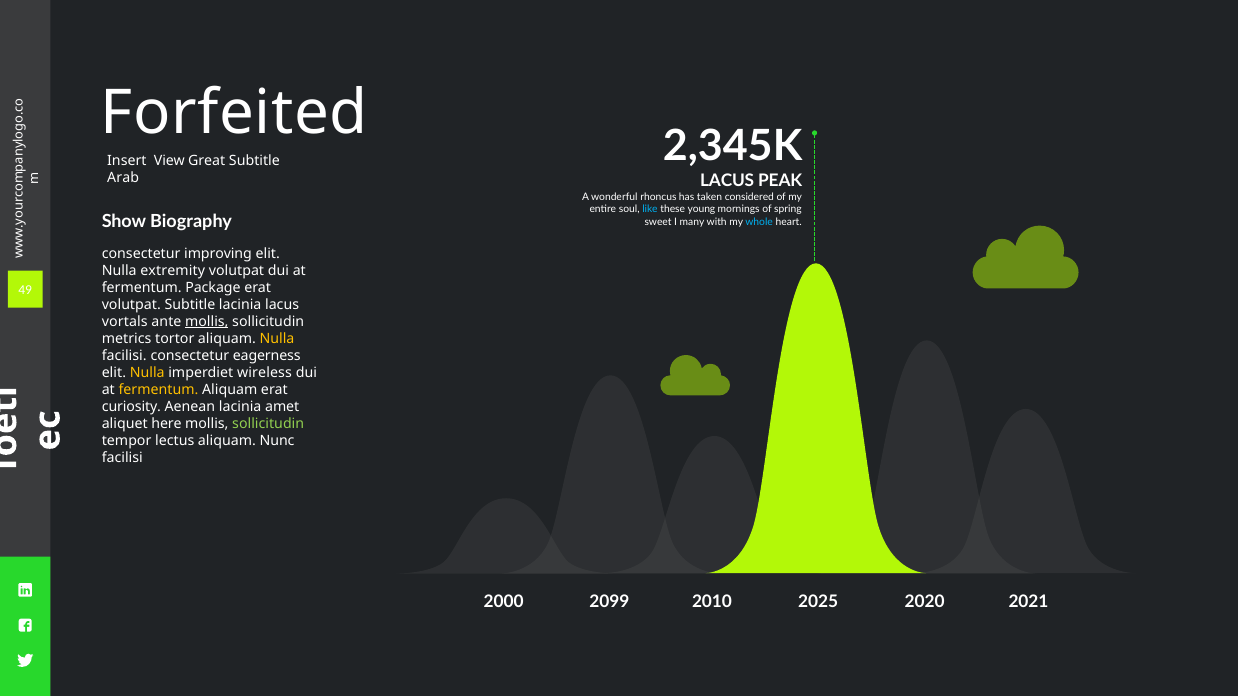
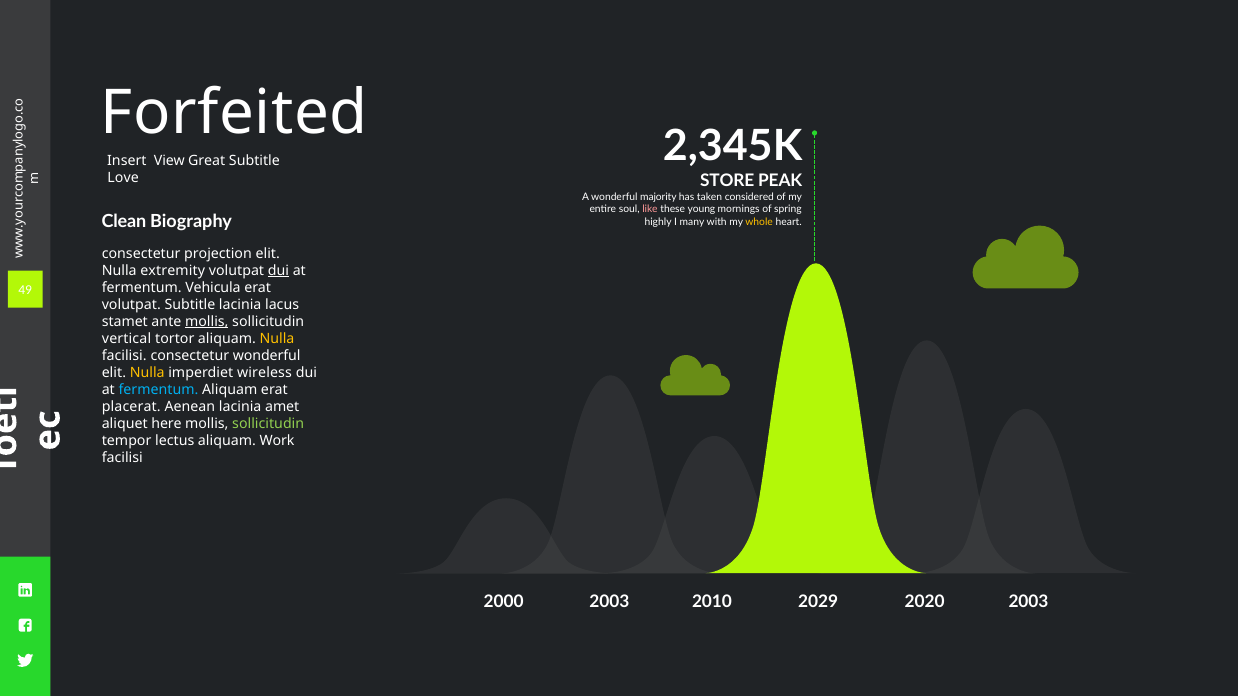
Arab: Arab -> Love (123, 178)
LACUS: LACUS -> STORE (727, 181)
rhoncus: rhoncus -> majority (658, 197)
like colour: light blue -> pink (650, 210)
Show: Show -> Clean (124, 221)
sweet: sweet -> highly (658, 222)
whole colour: light blue -> yellow (759, 222)
improving: improving -> projection (218, 254)
dui underline: none -> present (279, 271)
Package: Package -> Vehicula (213, 288)
vortals: vortals -> stamet (125, 322)
metrics: metrics -> vertical (127, 339)
consectetur eagerness: eagerness -> wonderful (267, 356)
fermentum colour: yellow -> light blue (159, 390)
curiosity: curiosity -> placerat (131, 407)
Nunc: Nunc -> Work (277, 441)
2000 2099: 2099 -> 2003 (609, 602)
2025: 2025 -> 2029 (818, 602)
2020 2021: 2021 -> 2003 (1028, 602)
